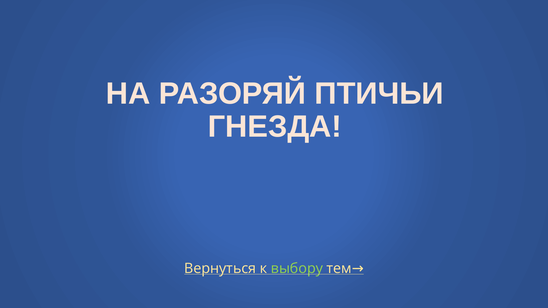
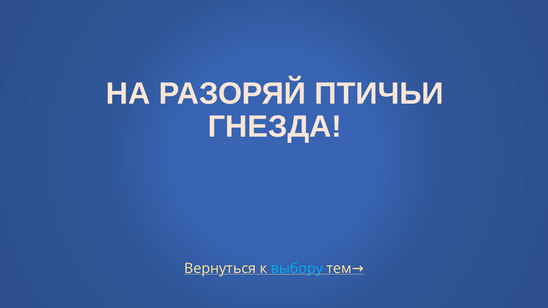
выбору colour: light green -> light blue (297, 269)
